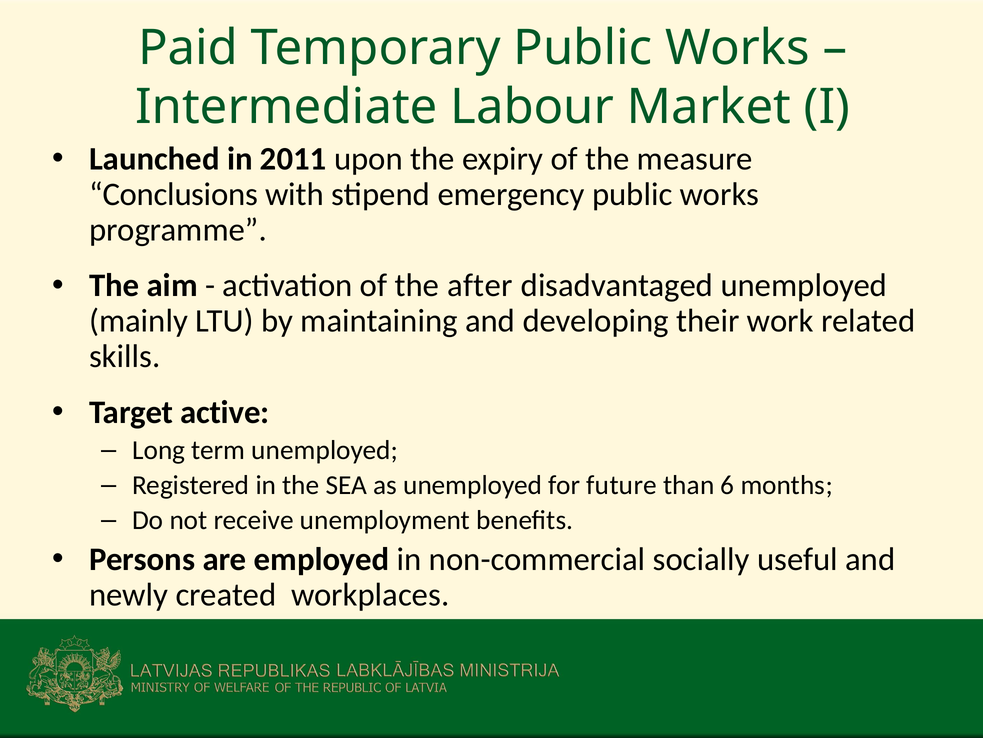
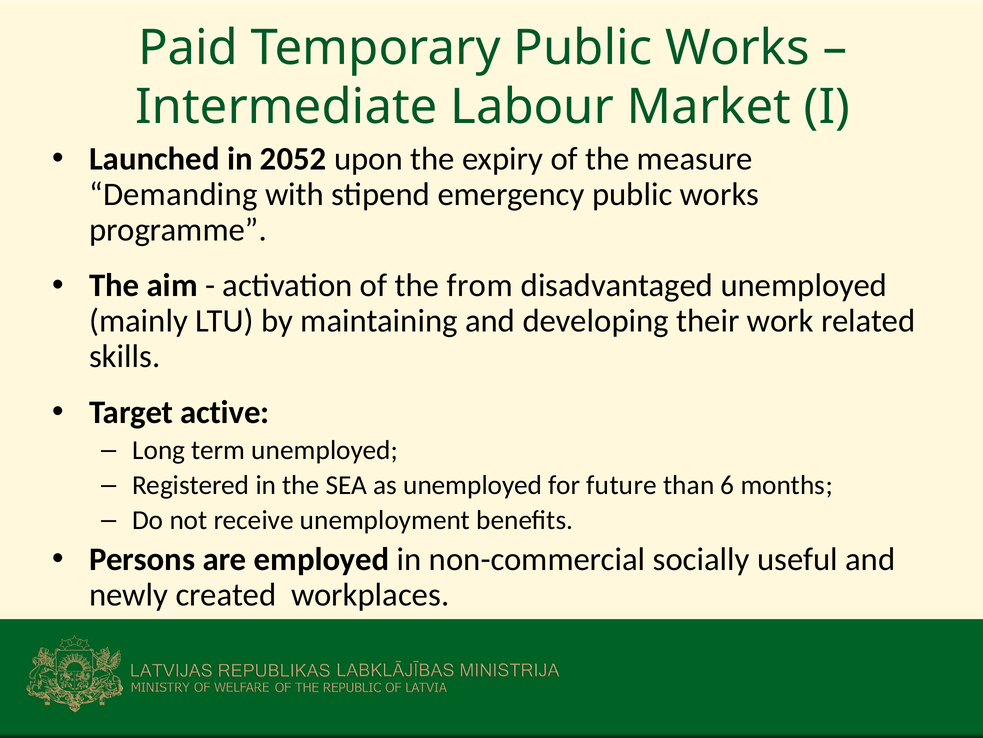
2011: 2011 -> 2052 (293, 159)
Conclusions: Conclusions -> Demanding (173, 194)
after: after -> from (480, 285)
